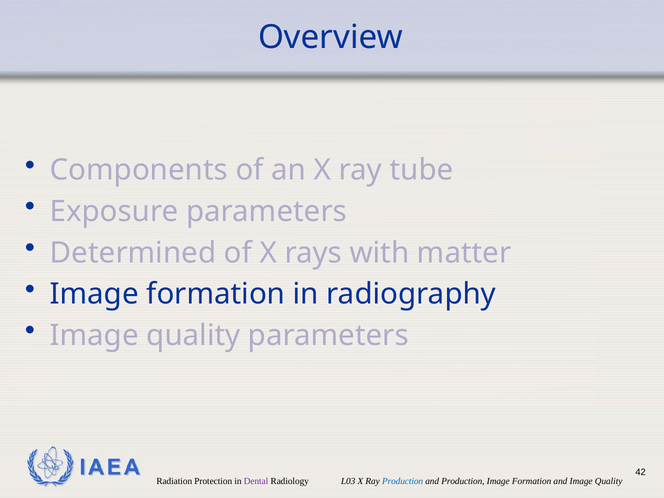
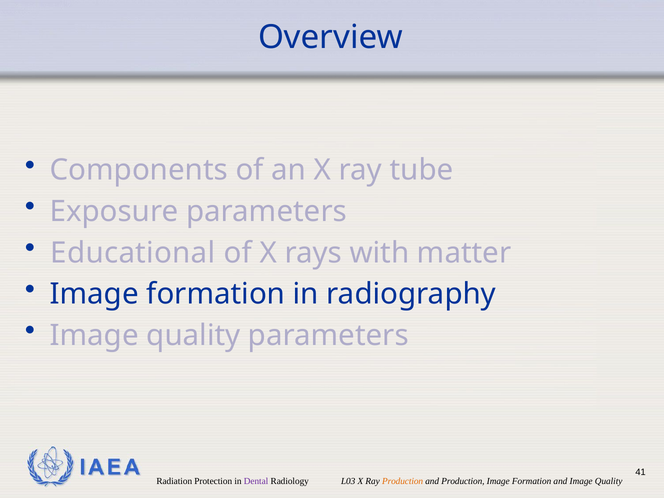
Determined: Determined -> Educational (133, 253)
42: 42 -> 41 (641, 472)
Production colour: blue -> orange (403, 481)
